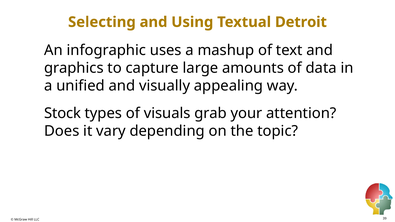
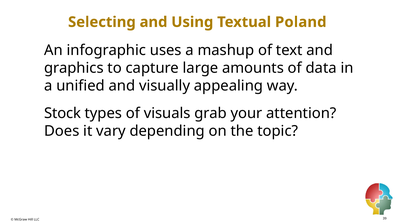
Detroit: Detroit -> Poland (301, 22)
